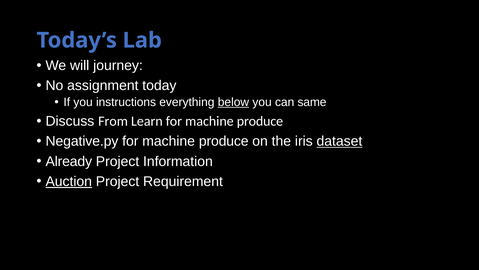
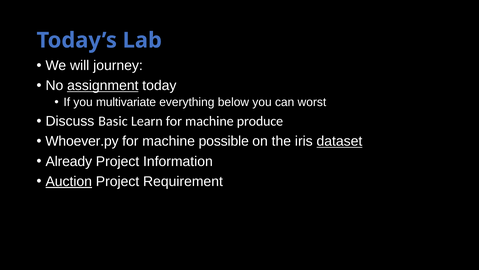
assignment underline: none -> present (103, 86)
instructions: instructions -> multivariate (126, 102)
below underline: present -> none (233, 102)
same: same -> worst (312, 102)
From: From -> Basic (113, 121)
Negative.py: Negative.py -> Whoever.py (82, 141)
produce: produce -> possible (224, 141)
